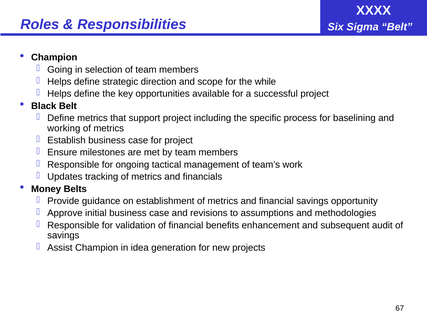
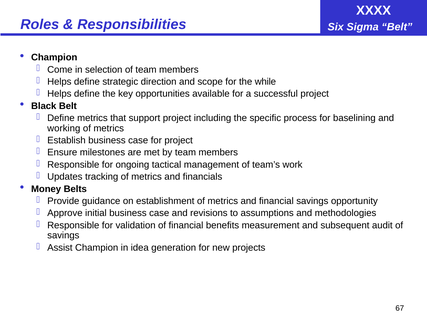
Going: Going -> Come (60, 70)
enhancement: enhancement -> measurement (271, 225)
